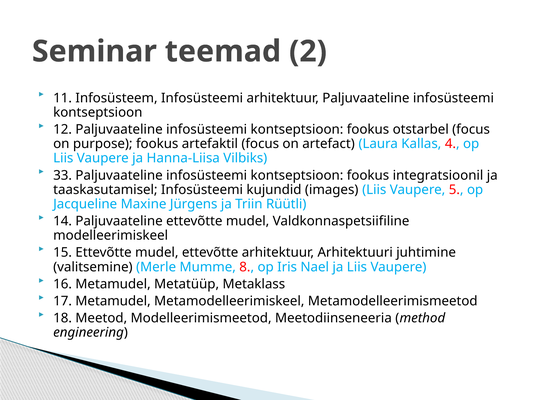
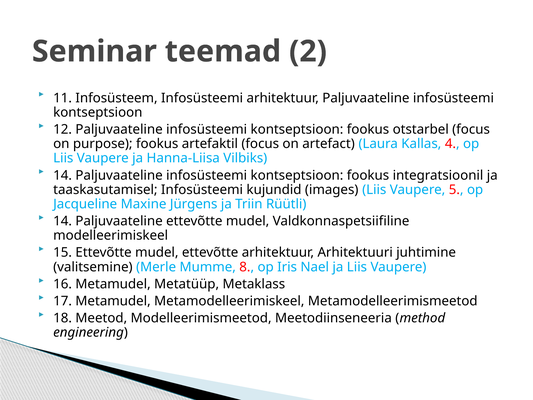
33: 33 -> 14 (63, 175)
